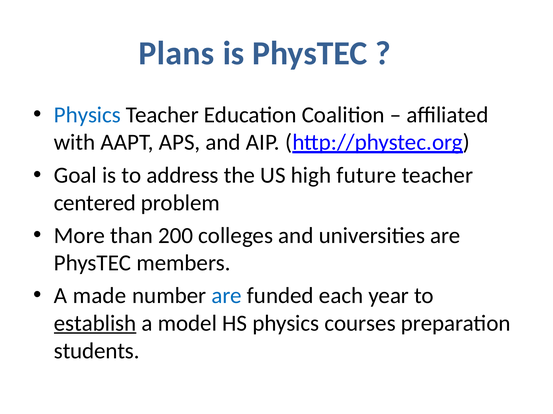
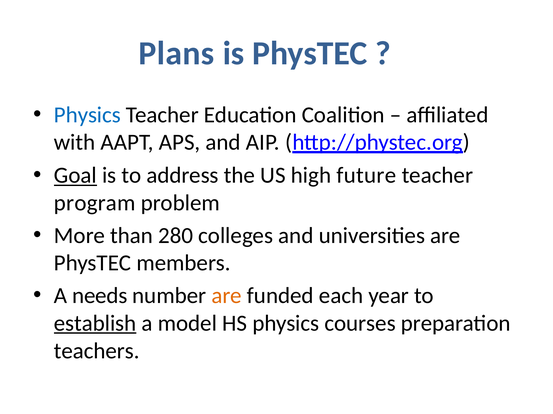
Goal underline: none -> present (75, 176)
centered: centered -> program (95, 203)
200: 200 -> 280 (176, 236)
made: made -> needs (100, 296)
are colour: blue -> orange (227, 296)
students: students -> teachers (97, 351)
